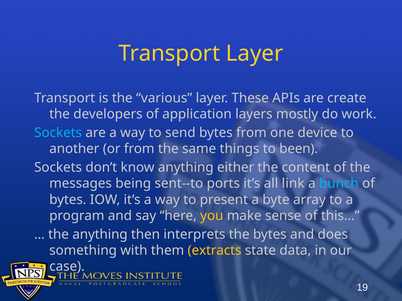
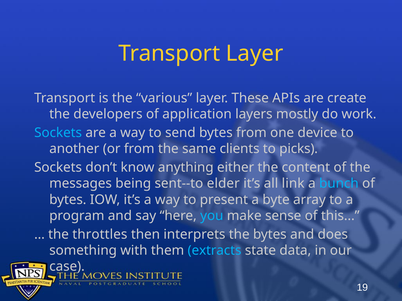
things: things -> clients (240, 149)
been: been -> picks (299, 149)
ports: ports -> elder (223, 184)
you colour: yellow -> light blue (212, 216)
the anything: anything -> throttles (100, 235)
extracts colour: yellow -> light blue (215, 251)
